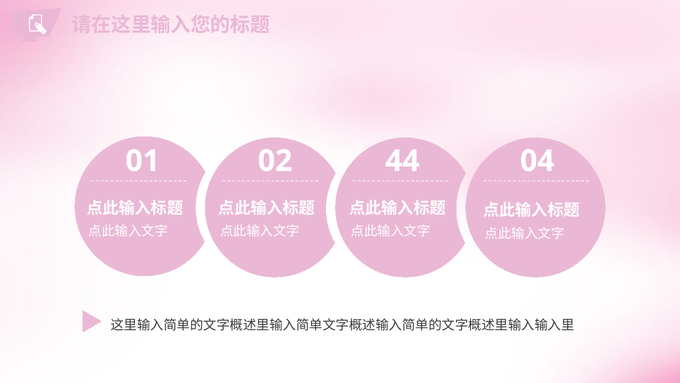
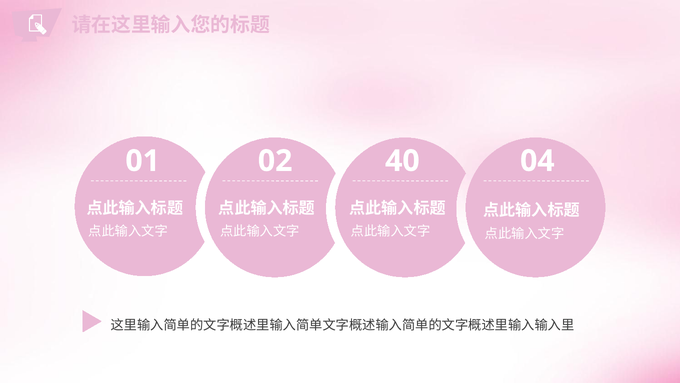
44: 44 -> 40 (402, 161)
